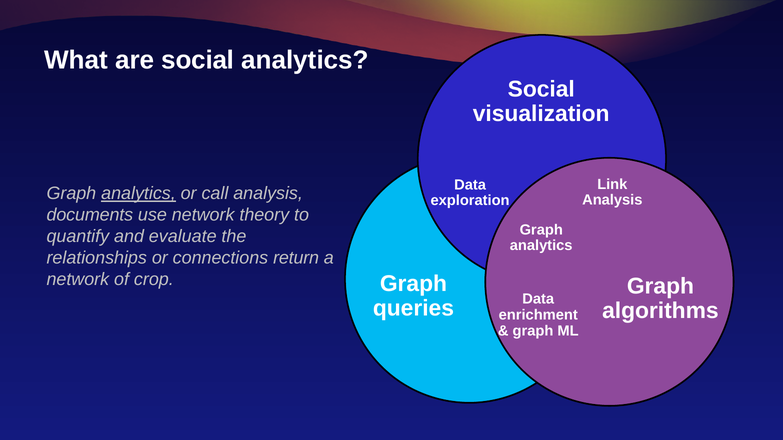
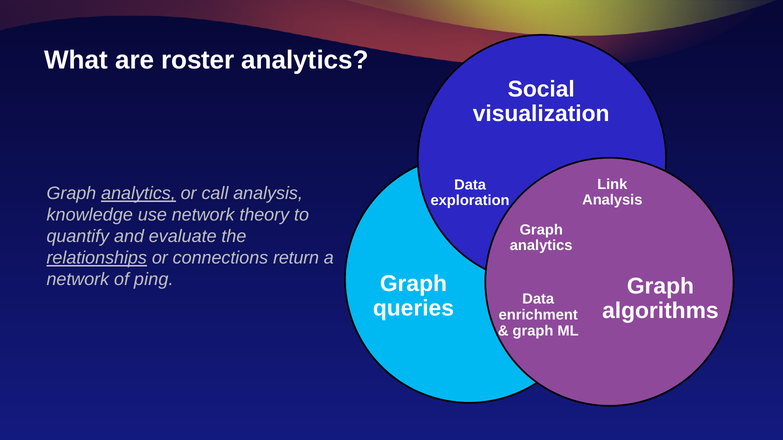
are social: social -> roster (198, 60)
documents: documents -> knowledge (90, 215)
relationships underline: none -> present (97, 258)
crop: crop -> ping (154, 280)
